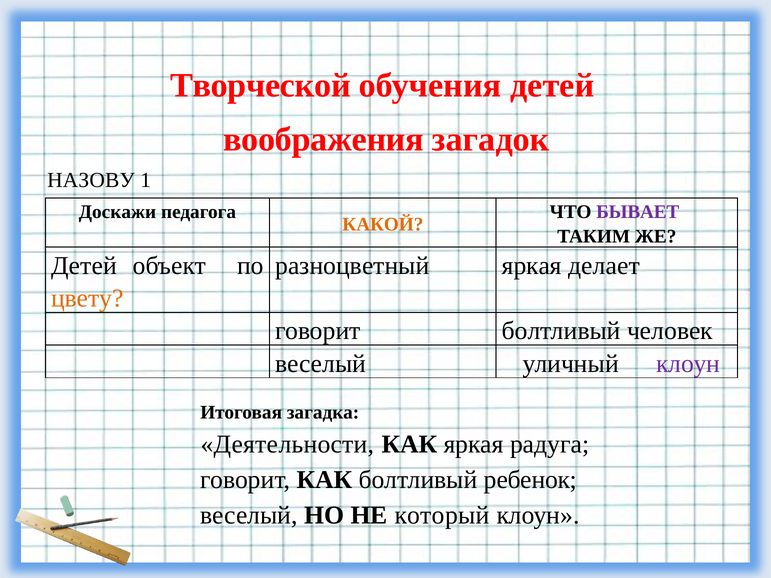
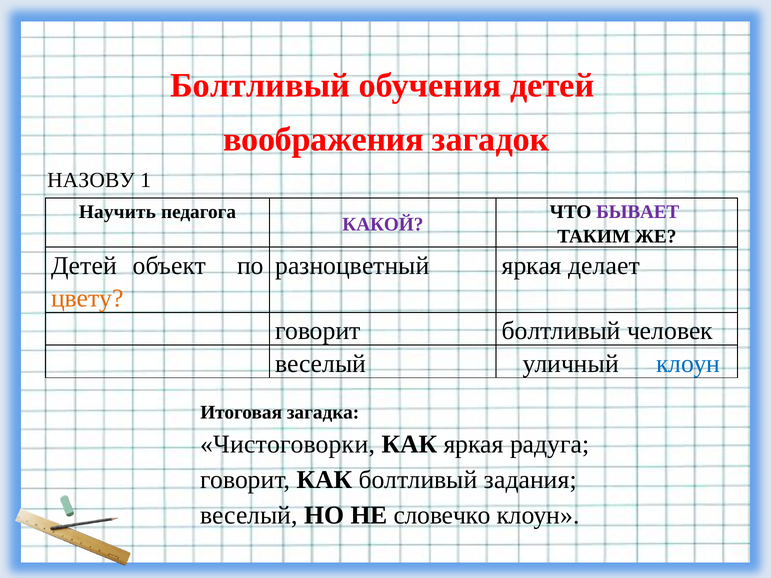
Творческой: Творческой -> Болтливый (260, 85)
Доскажи: Доскажи -> Научить (117, 212)
КАКОЙ colour: orange -> purple (383, 224)
клоун colour: purple -> blue (688, 364)
Деятельности: Деятельности -> Чистоговорки (288, 445)
ребенок: ребенок -> задания (530, 480)
который: который -> словечко (442, 515)
